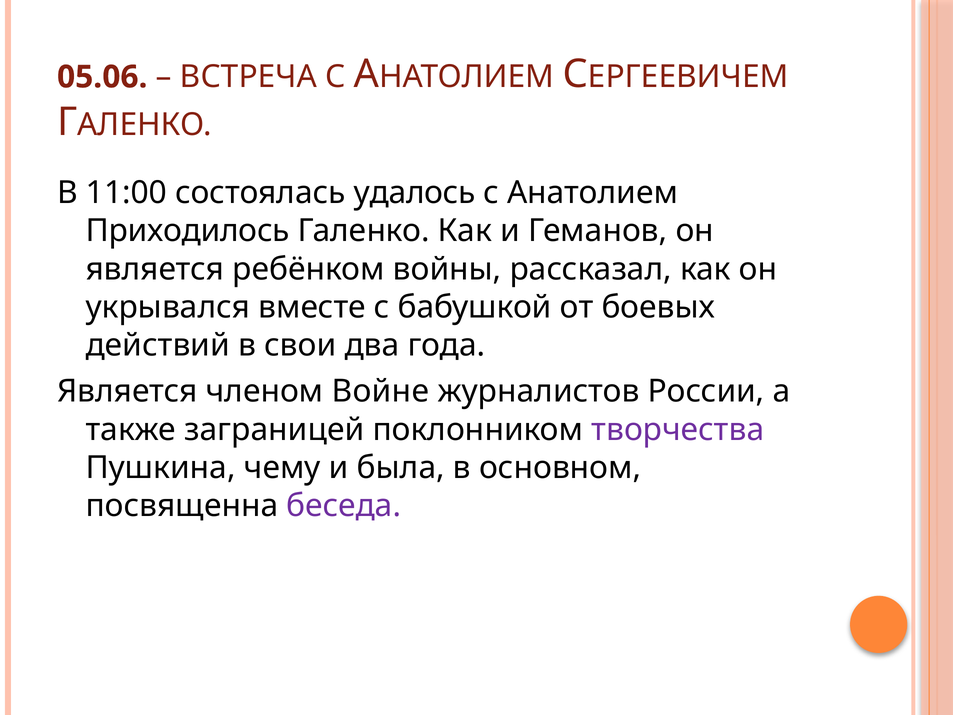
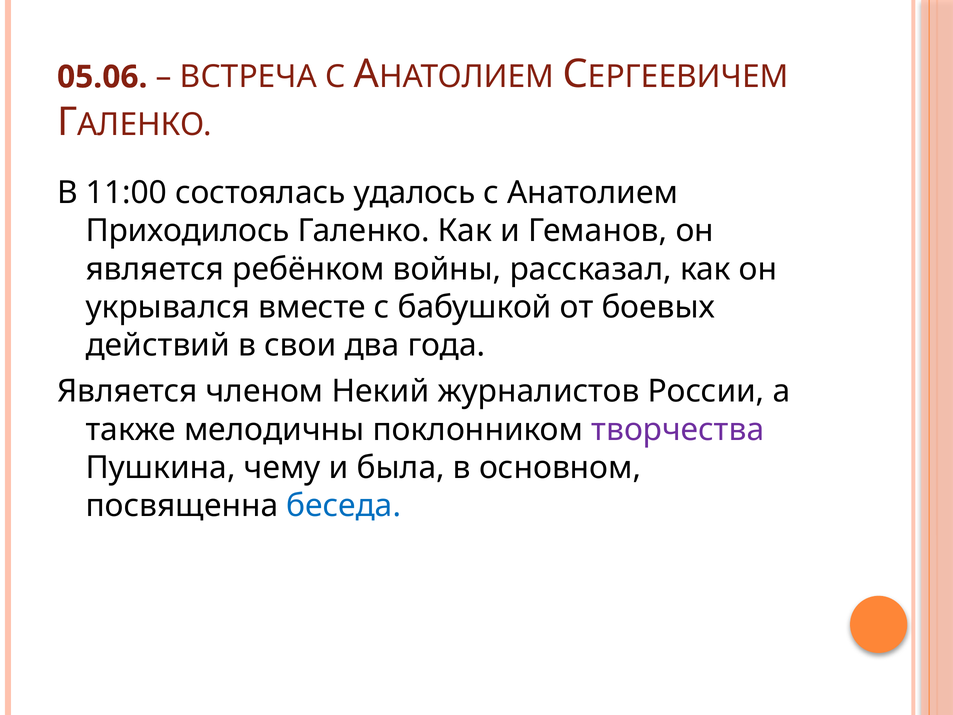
Войне: Войне -> Некий (380, 391)
заграницей: заграницей -> мелодичны (274, 429)
беседа colour: purple -> blue (344, 506)
